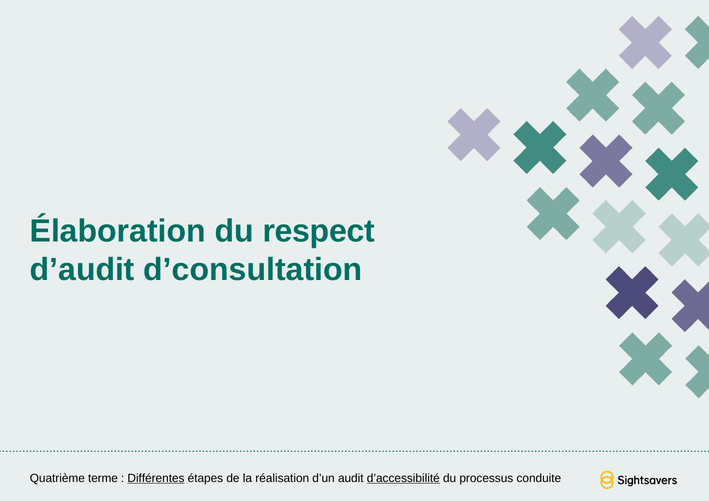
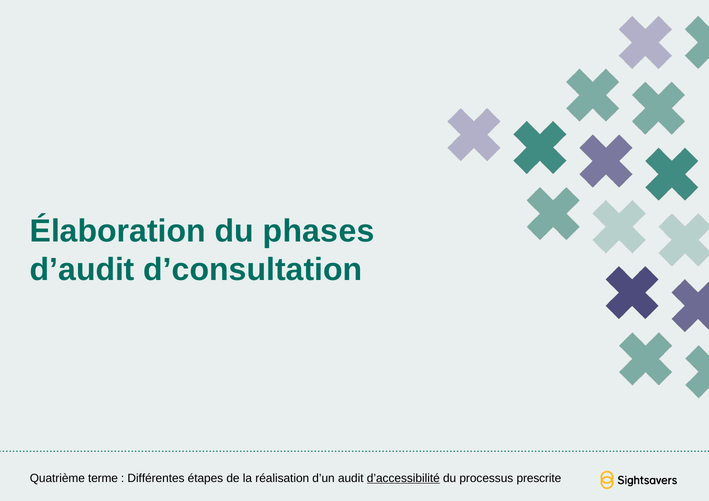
respect: respect -> phases (319, 232)
Différentes underline: present -> none (156, 478)
conduite: conduite -> prescrite (539, 478)
